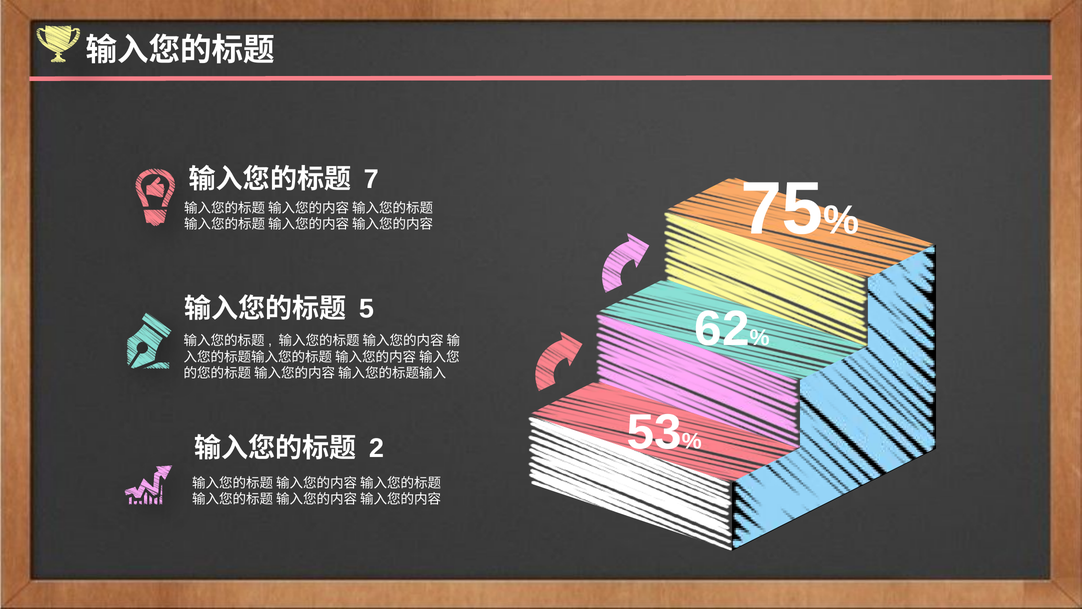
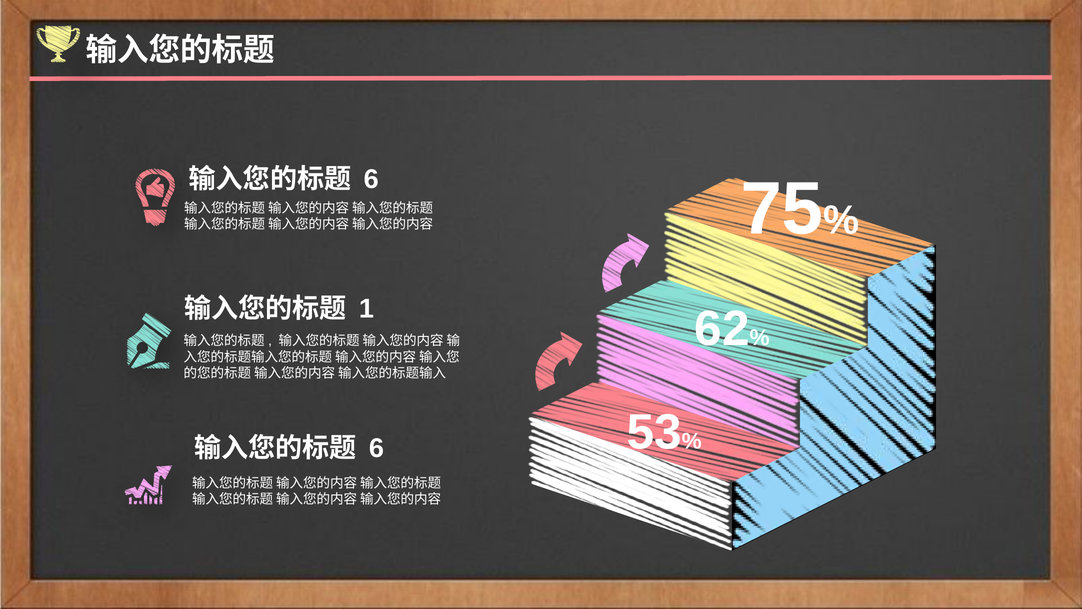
7: 7 -> 6 (371, 179)
5: 5 -> 1 (366, 309)
2: 2 -> 6 (376, 448)
